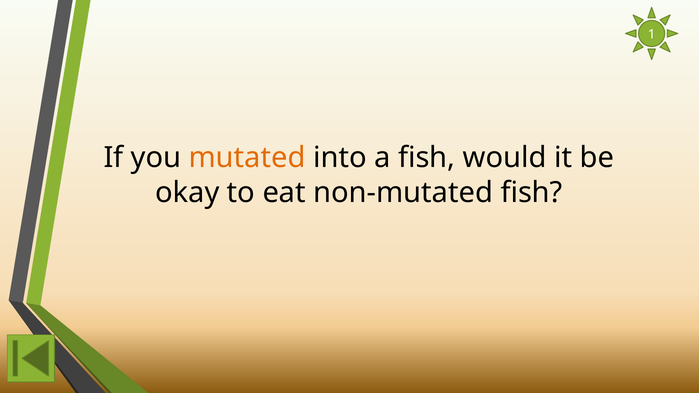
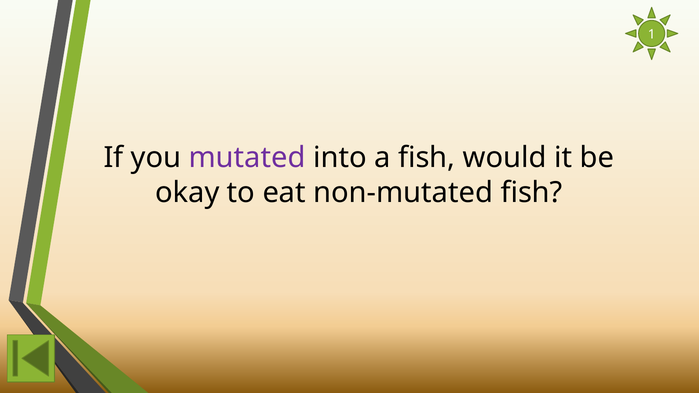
mutated colour: orange -> purple (247, 158)
